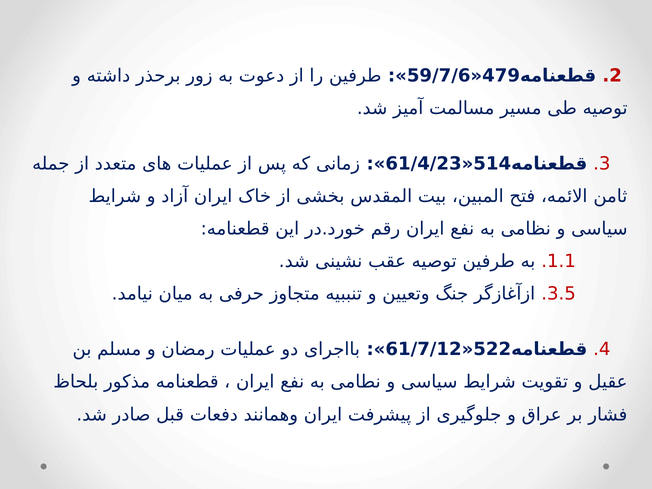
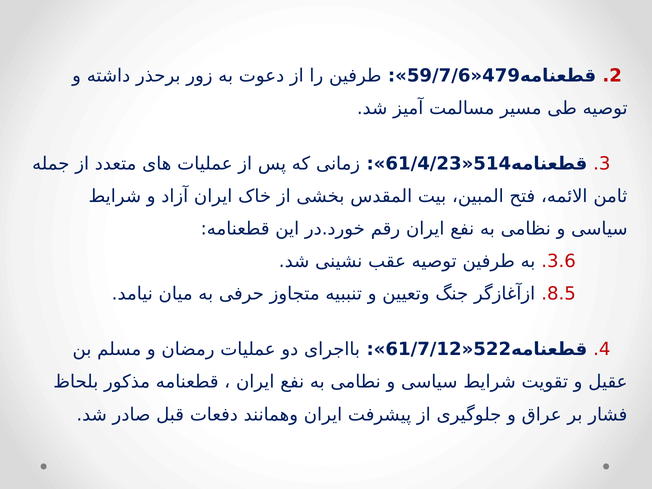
1.1: 1.1 -> 3.6 (561, 261)
3.5: 3.5 -> 8.5 (561, 294)
